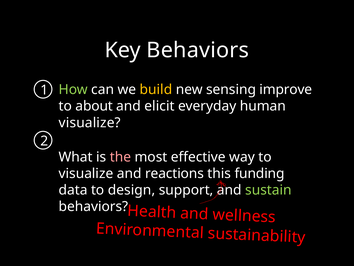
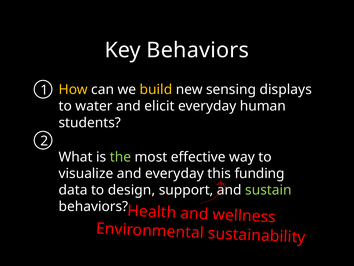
How colour: light green -> yellow (73, 89)
improve: improve -> displays (286, 89)
about: about -> water (94, 106)
visualize: visualize -> students (90, 122)
the colour: pink -> light green (120, 157)
and reactions: reactions -> everyday (174, 173)
